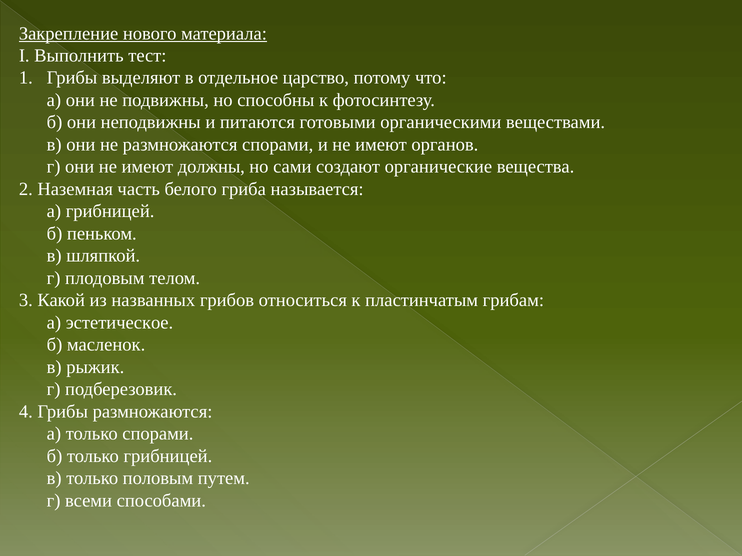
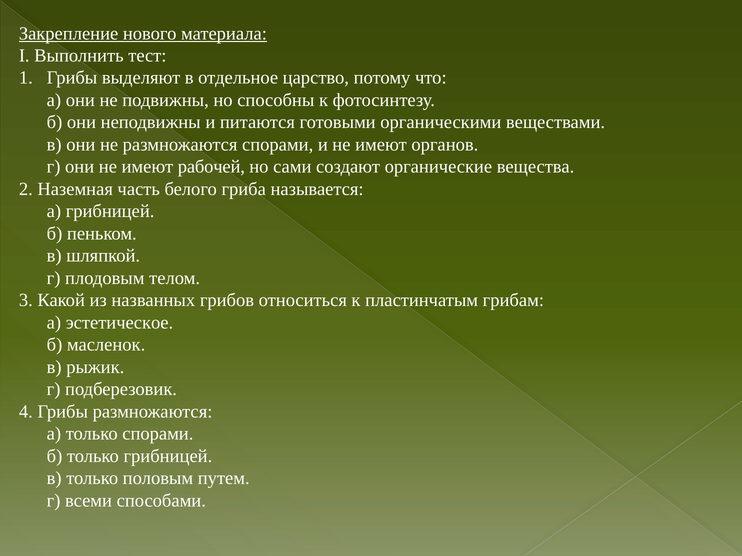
должны: должны -> рабочей (211, 167)
